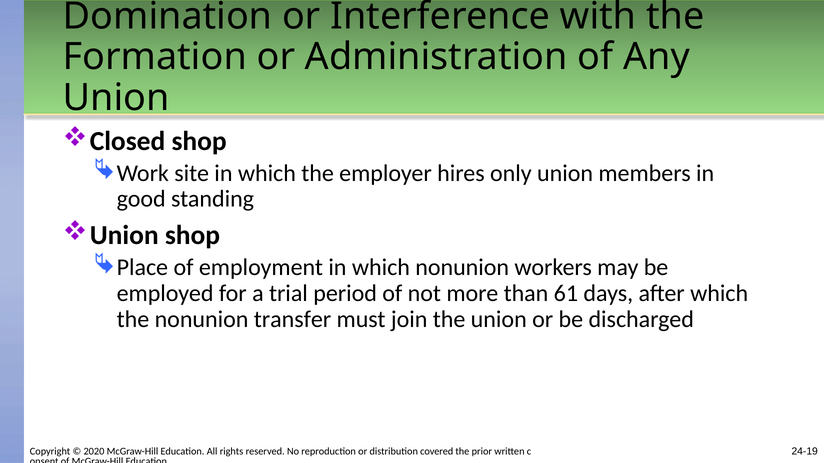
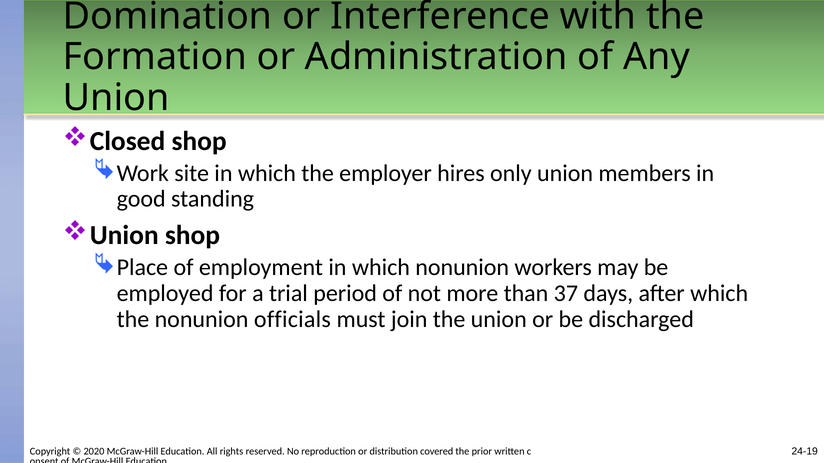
61: 61 -> 37 (566, 294)
transfer: transfer -> officials (292, 320)
